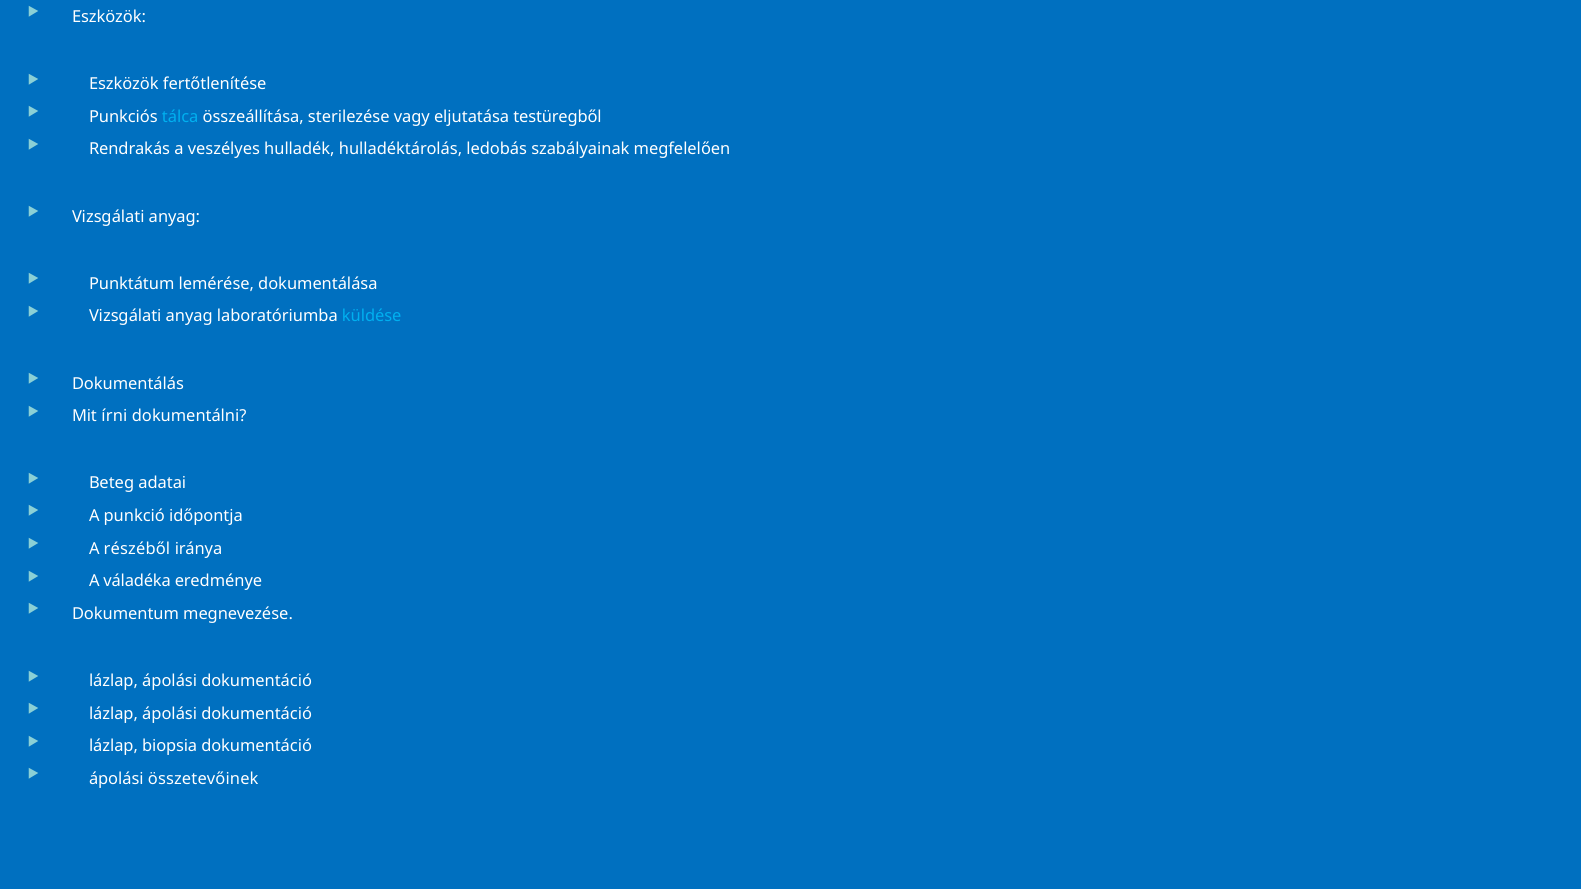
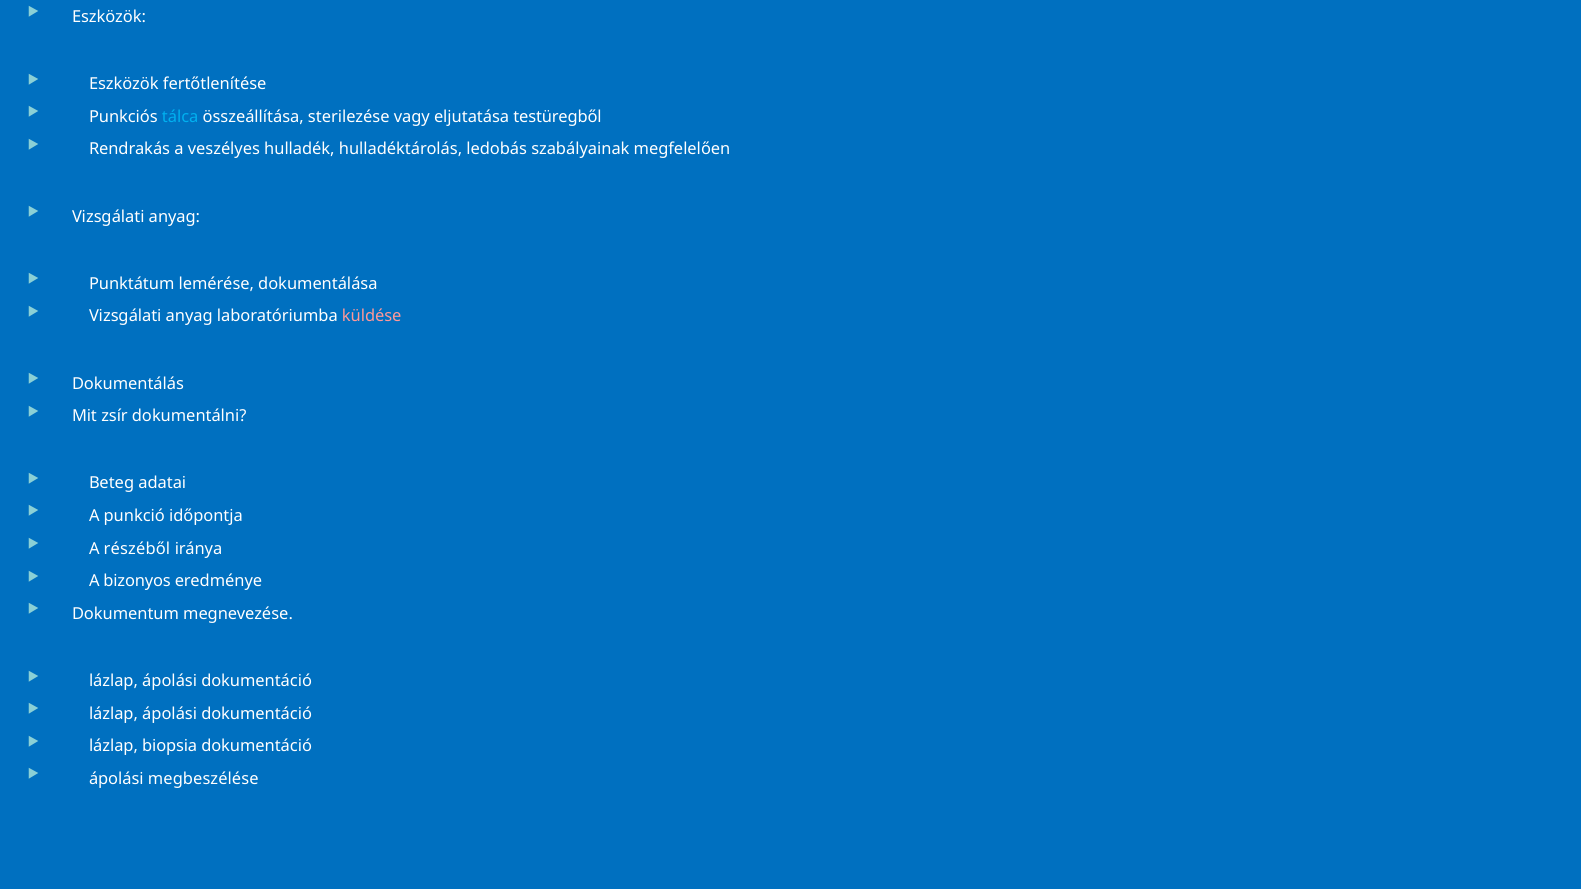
küldése colour: light blue -> pink (372, 317)
írni: írni -> zsír (115, 416)
váladéka: váladéka -> bizonyos (137, 582)
összetevőinek: összetevőinek -> megbeszélése (203, 779)
